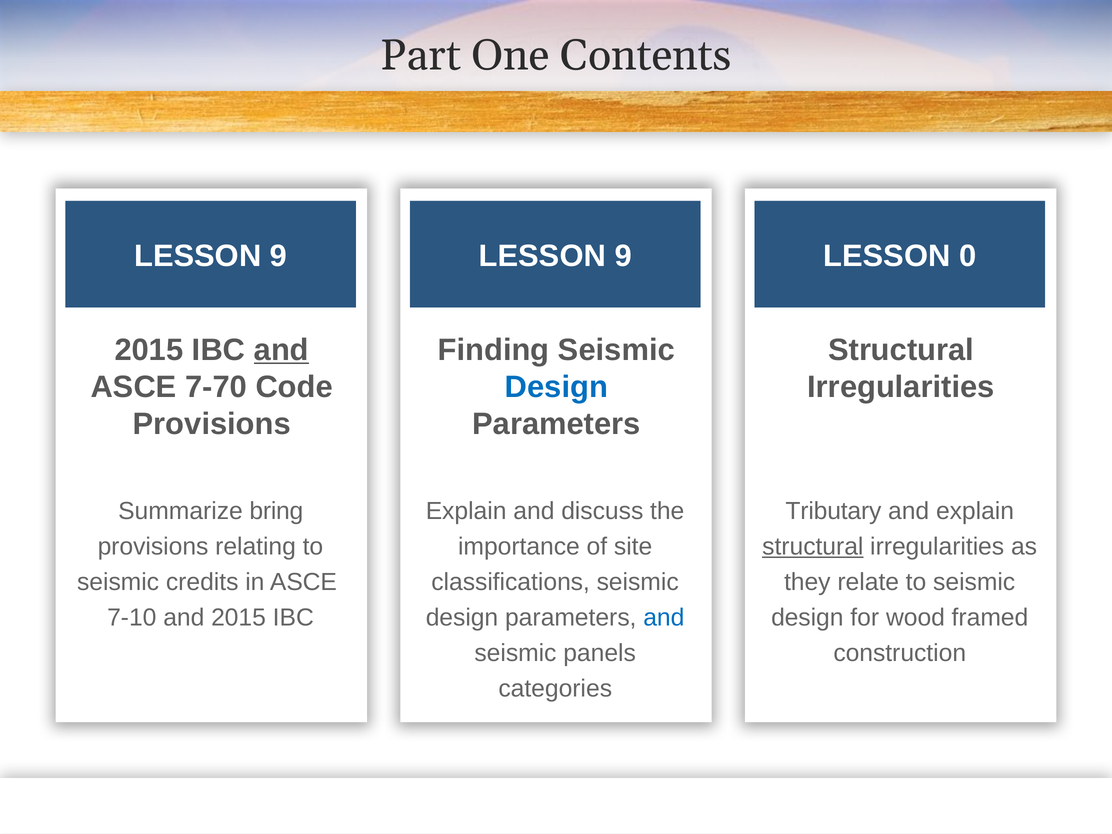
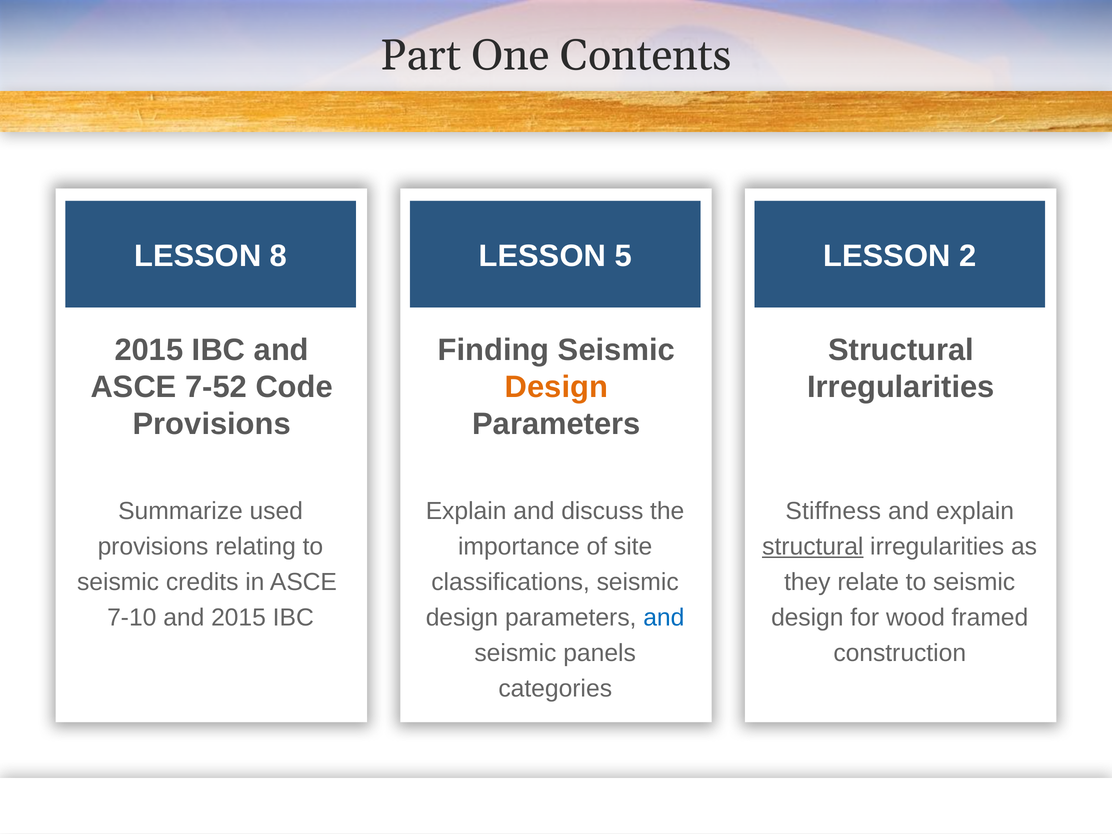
9: 9 -> 8 (279, 256)
9: 9 -> 5 (623, 256)
0: 0 -> 2 (968, 256)
and underline: present -> none (281, 350)
7-70: 7-70 -> 7-52 (216, 387)
Design colour: blue -> orange (556, 387)
bring: bring -> used (276, 511)
Tributary: Tributary -> Stiffness (833, 511)
